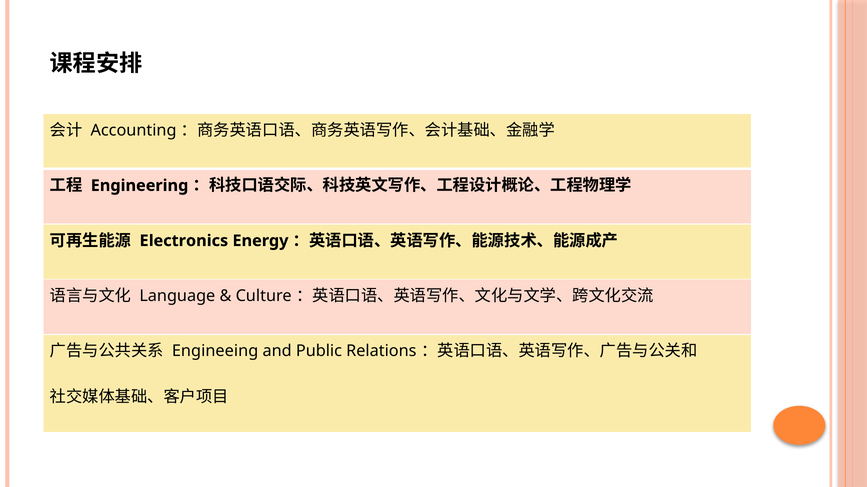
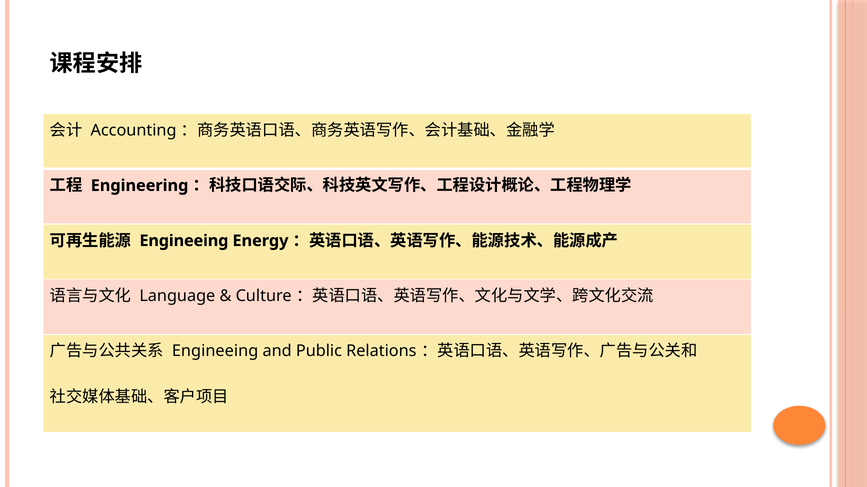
Electronics: Electronics -> Engineeing (184, 241)
